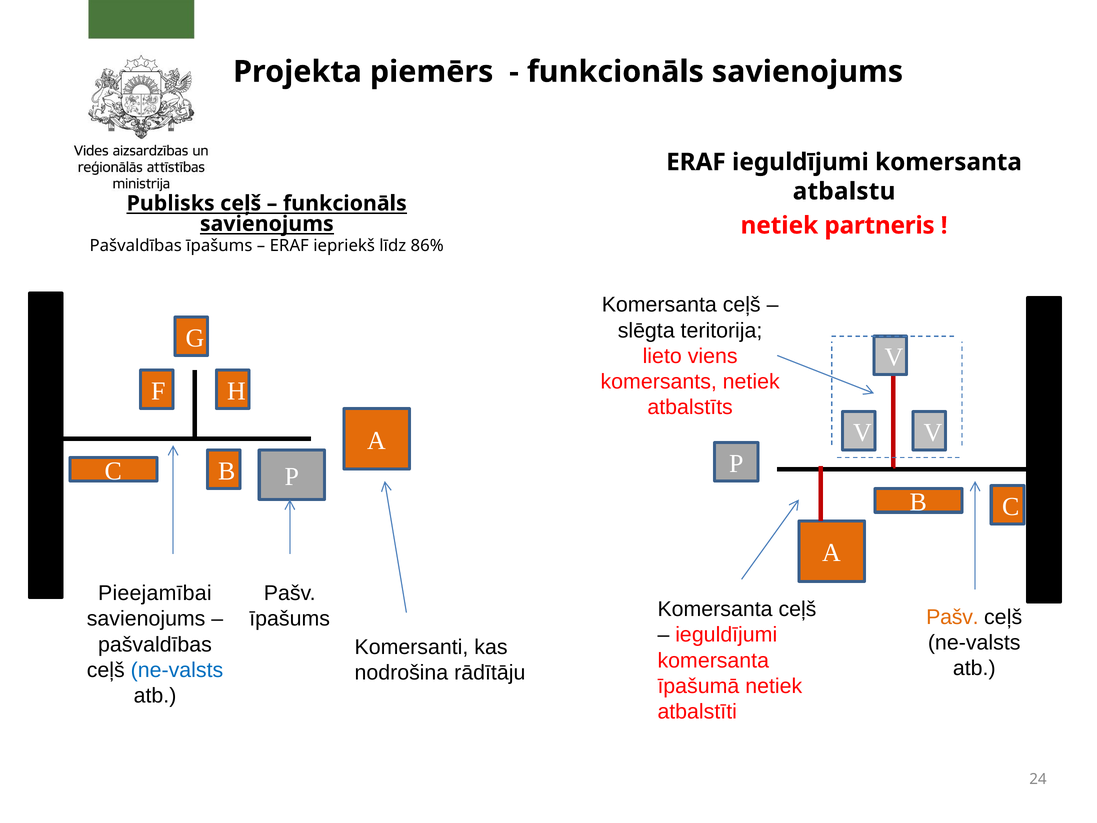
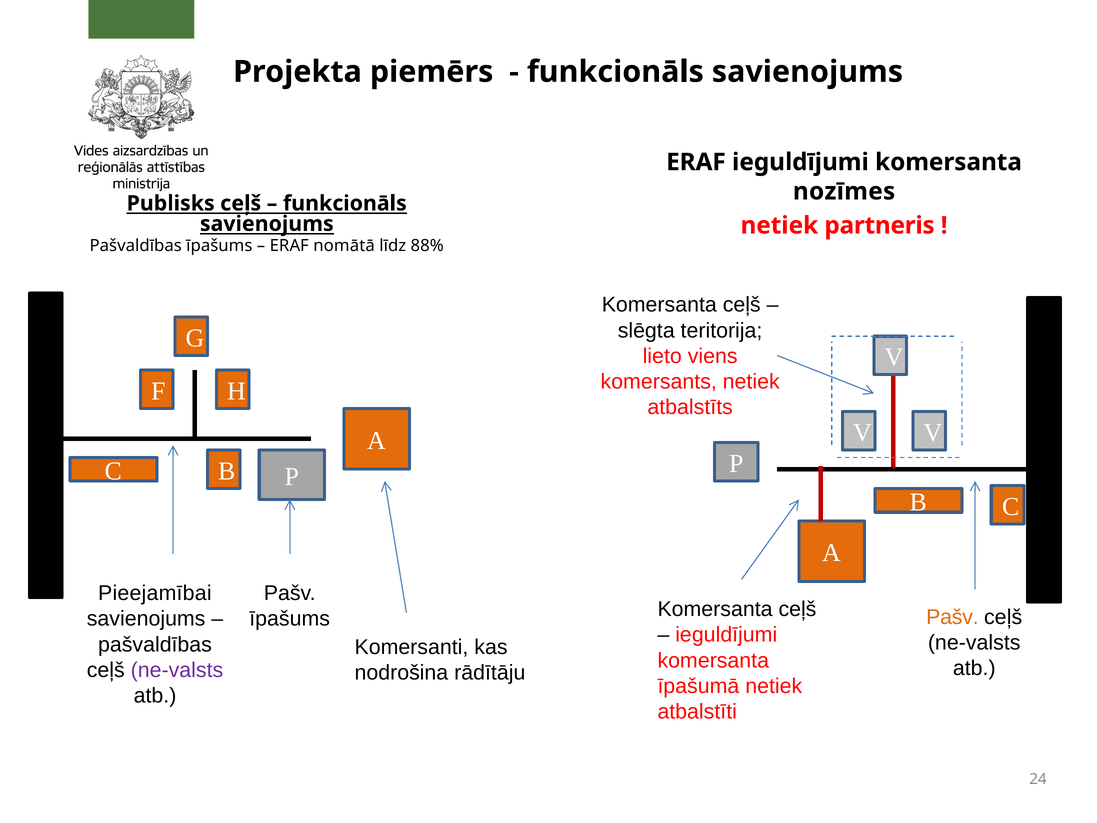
atbalstu: atbalstu -> nozīmes (844, 191)
iepriekš: iepriekš -> nomātā (344, 246)
86%: 86% -> 88% (427, 246)
ne-valsts colour: blue -> purple (177, 670)
